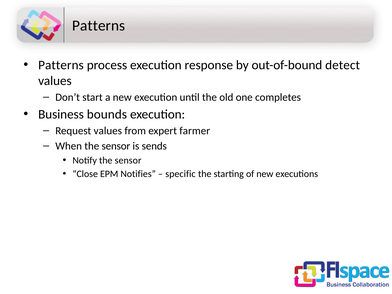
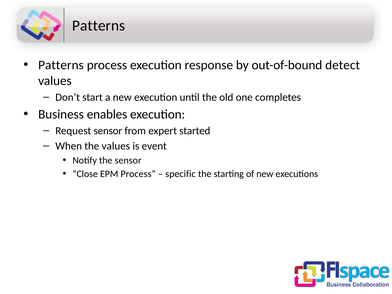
bounds: bounds -> enables (107, 114)
Request values: values -> sensor (108, 131)
farmer: farmer -> started (195, 131)
When the sensor: sensor -> values (116, 146)
sends: sends -> event (154, 146)
EPM Notifies: Notifies -> Process (138, 174)
